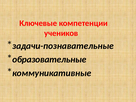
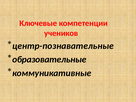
задачи-познавательные: задачи-познавательные -> центр-познавательные (63, 46)
